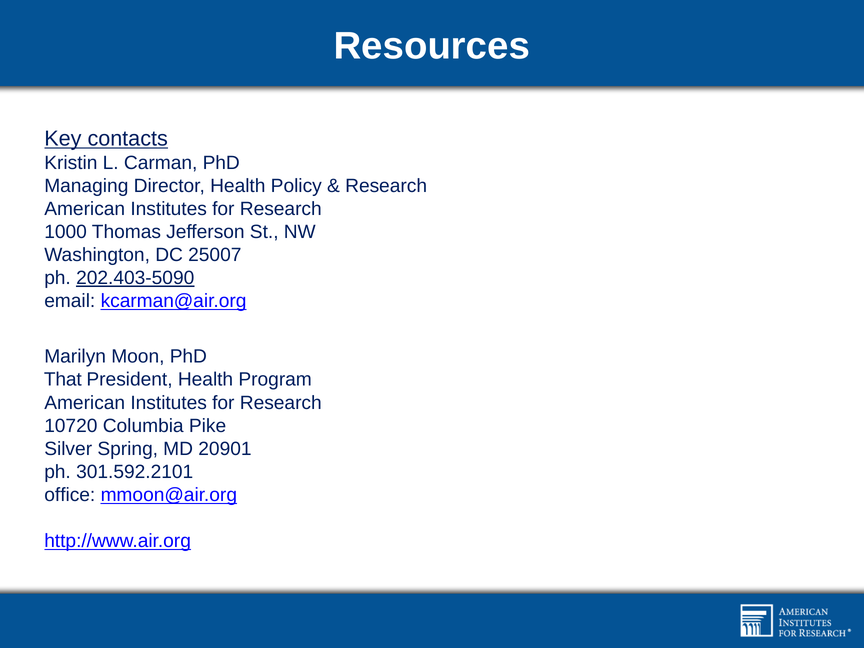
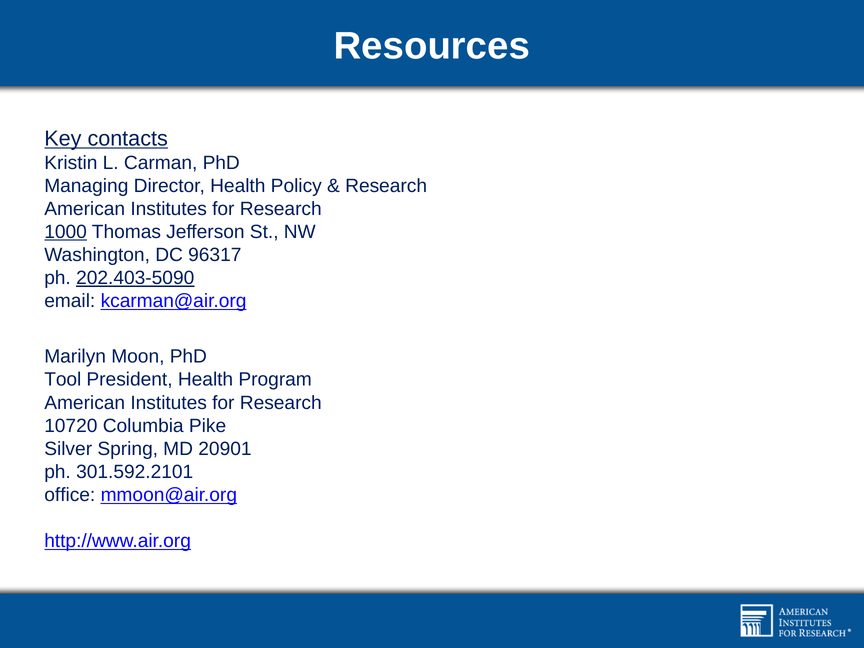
1000 underline: none -> present (66, 232)
25007: 25007 -> 96317 (215, 255)
That: That -> Tool (63, 380)
